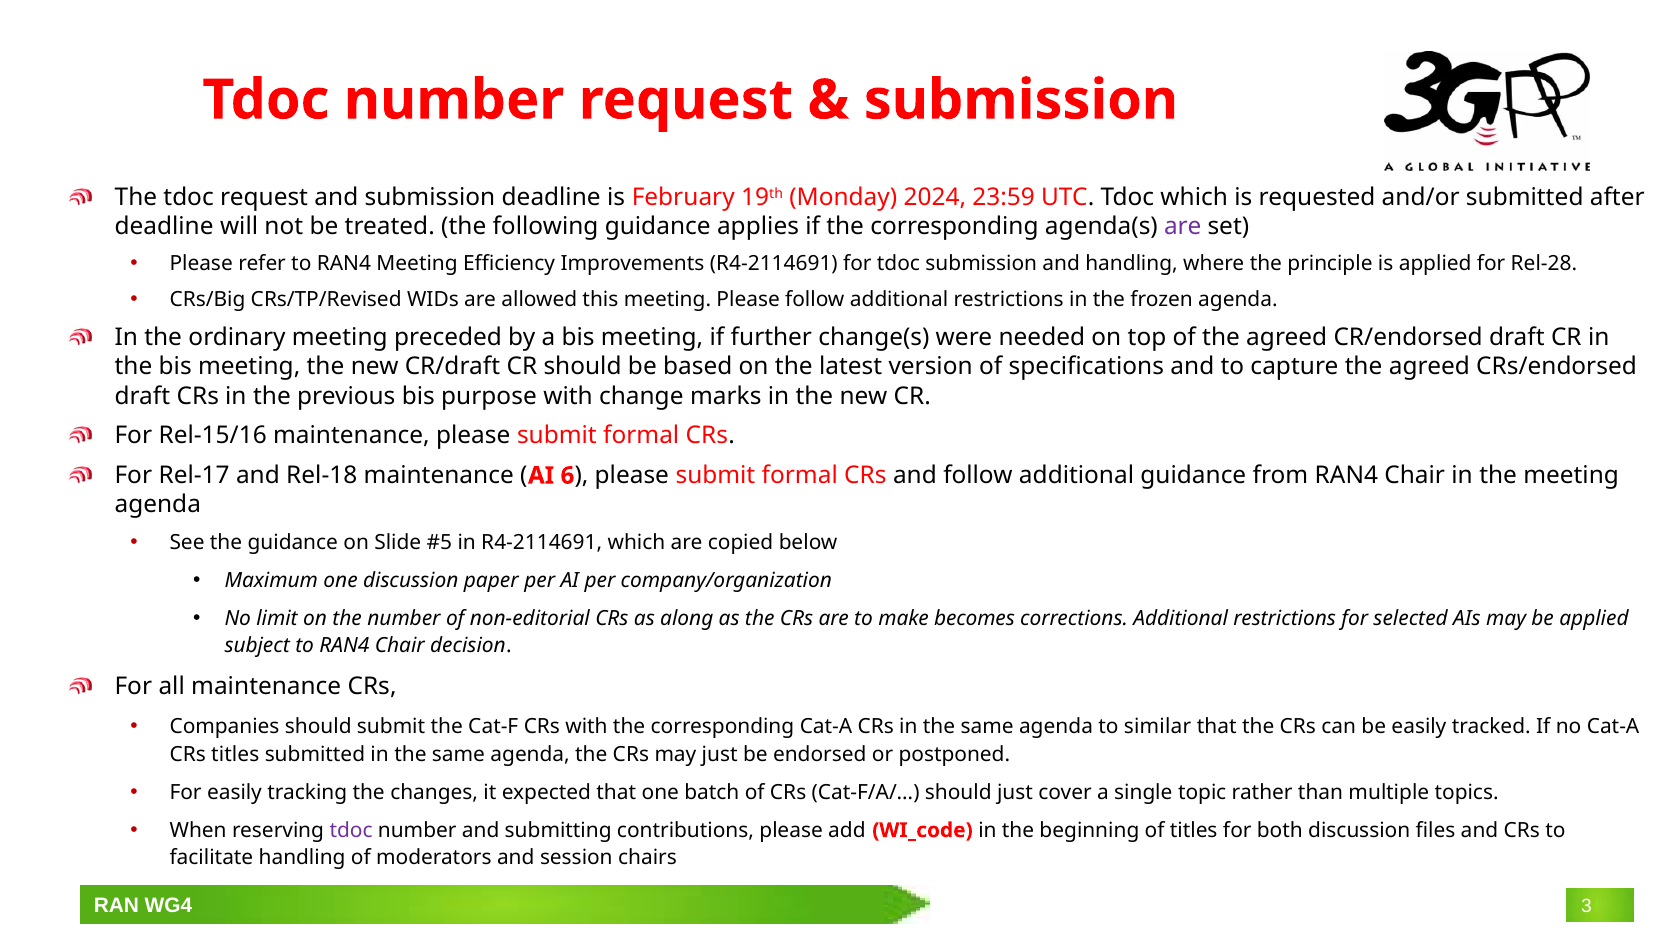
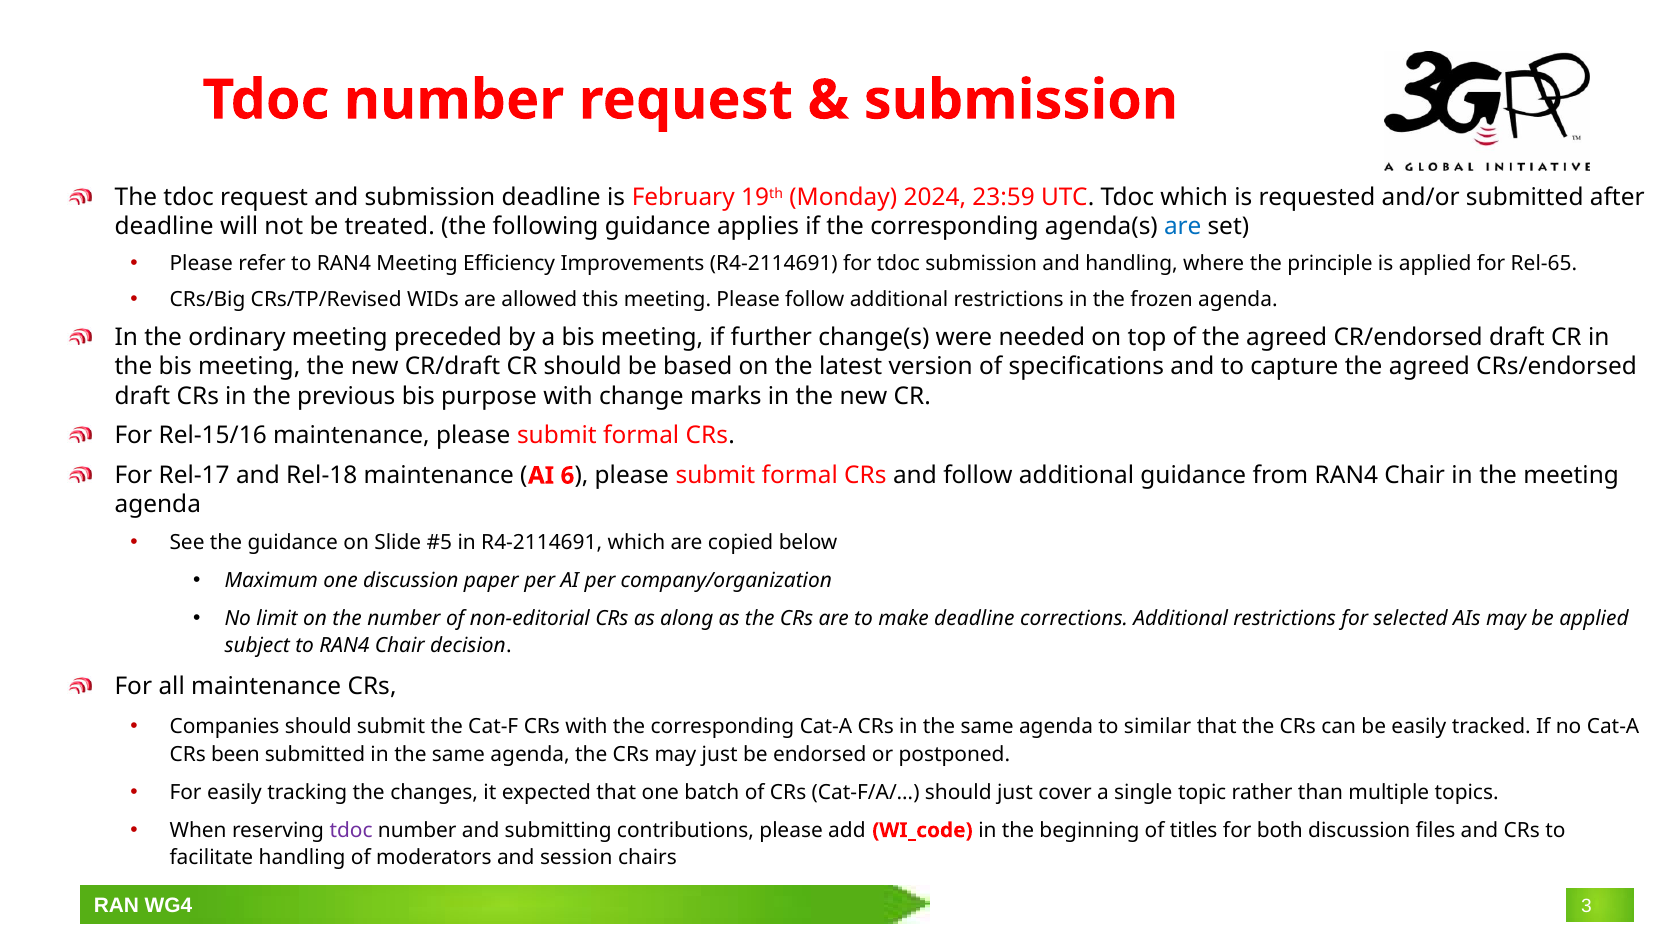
are colour: purple -> blue (1183, 227)
Rel-28: Rel-28 -> Rel-65 (1544, 264)
make becomes: becomes -> deadline (974, 618)
CRs titles: titles -> been (235, 754)
